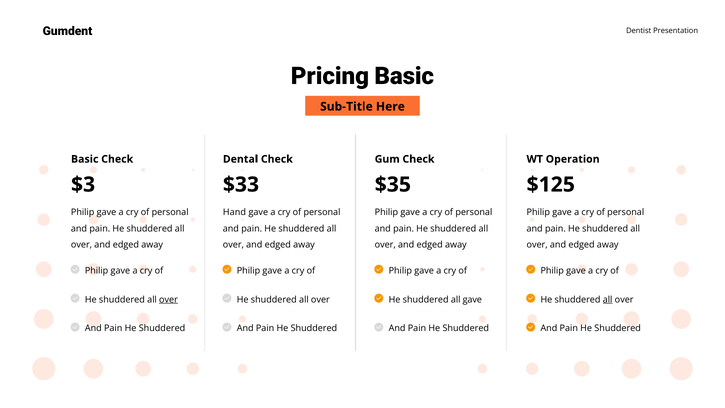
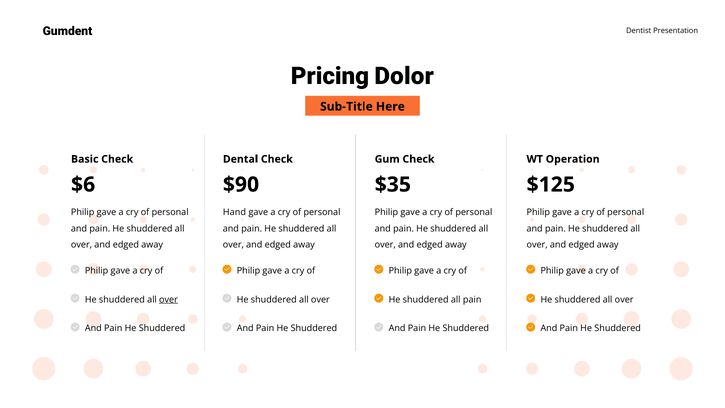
Pricing Basic: Basic -> Dolor (404, 76)
$3: $3 -> $6 (83, 185)
$33: $33 -> $90 (241, 185)
all gave: gave -> pain (472, 299)
all underline: present -> none (608, 299)
